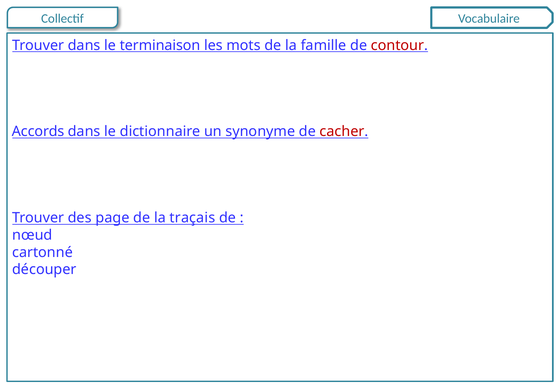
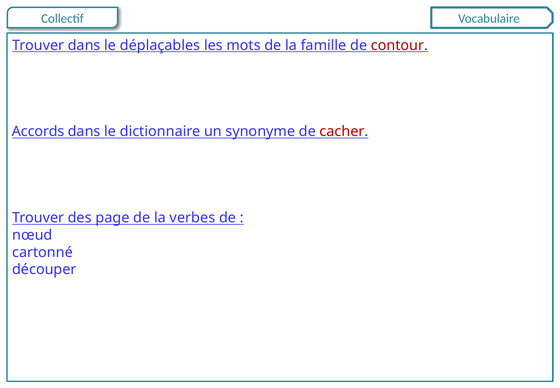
terminaison: terminaison -> déplaçables (160, 45)
traçais: traçais -> verbes (192, 218)
